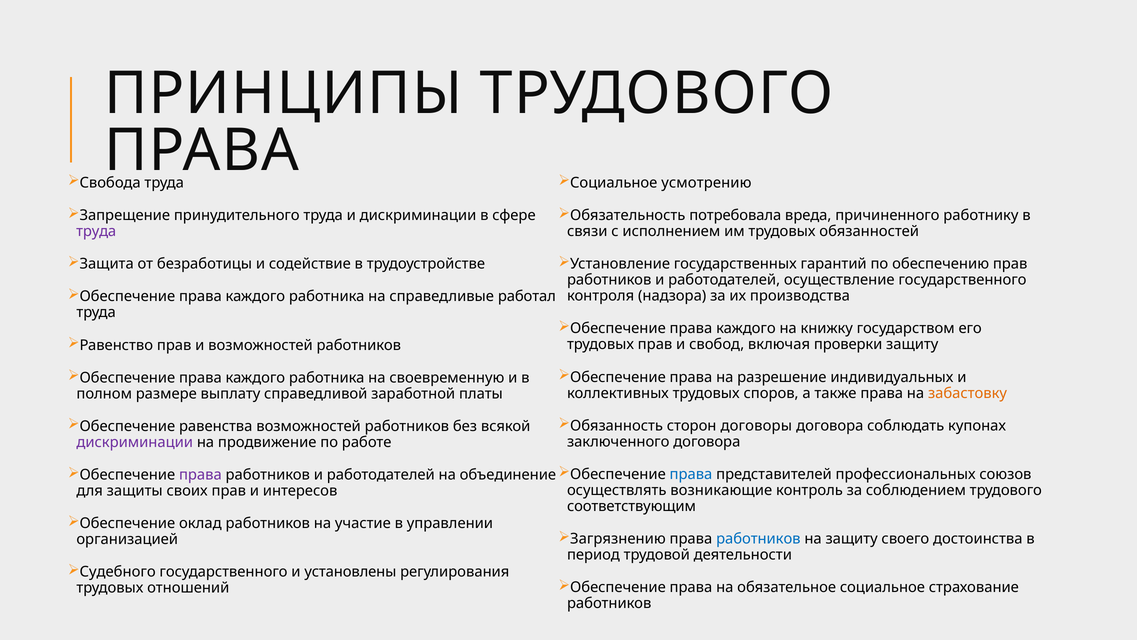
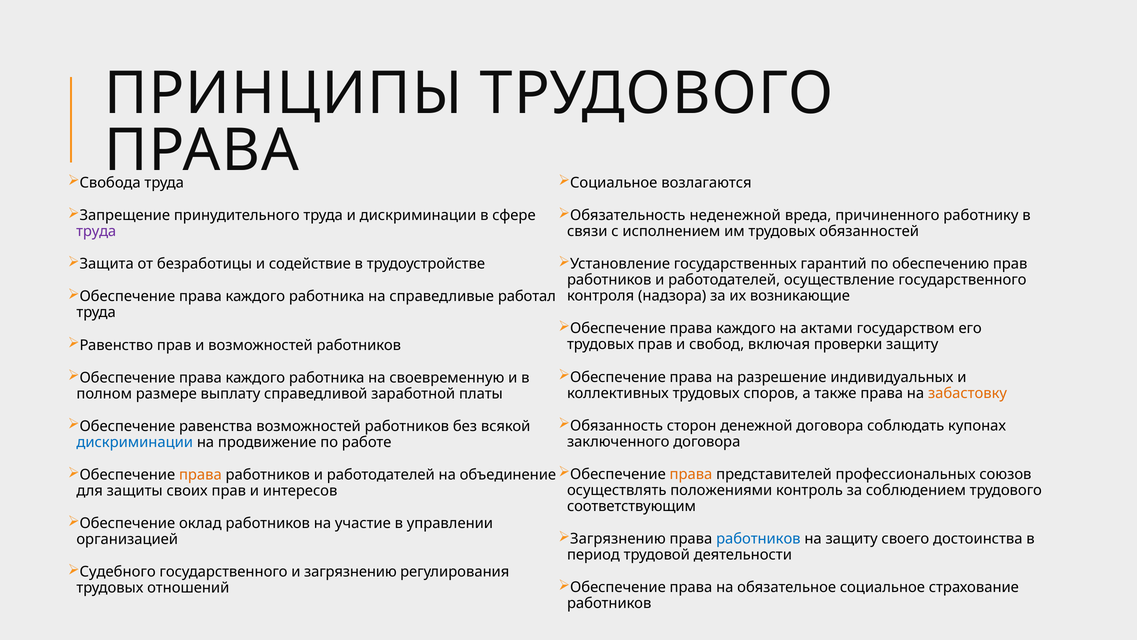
усмотрению: усмотрению -> возлагаются (706, 183)
потребовала: потребовала -> неденежной (735, 215)
производства: производства -> возникающие (800, 296)
книжку: книжку -> актами (827, 328)
договоры: договоры -> денежной (756, 425)
дискриминации colour: purple -> blue (135, 442)
права colour: blue -> orange (691, 474)
права colour: purple -> orange (200, 475)
возникающие: возникающие -> положениями (721, 490)
и установлены: установлены -> загрязнению (350, 572)
